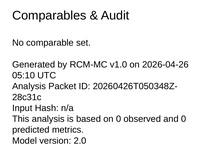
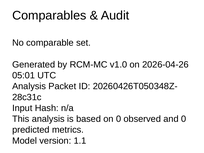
05:10: 05:10 -> 05:01 (24, 75)
2.0: 2.0 -> 1.1 (80, 141)
